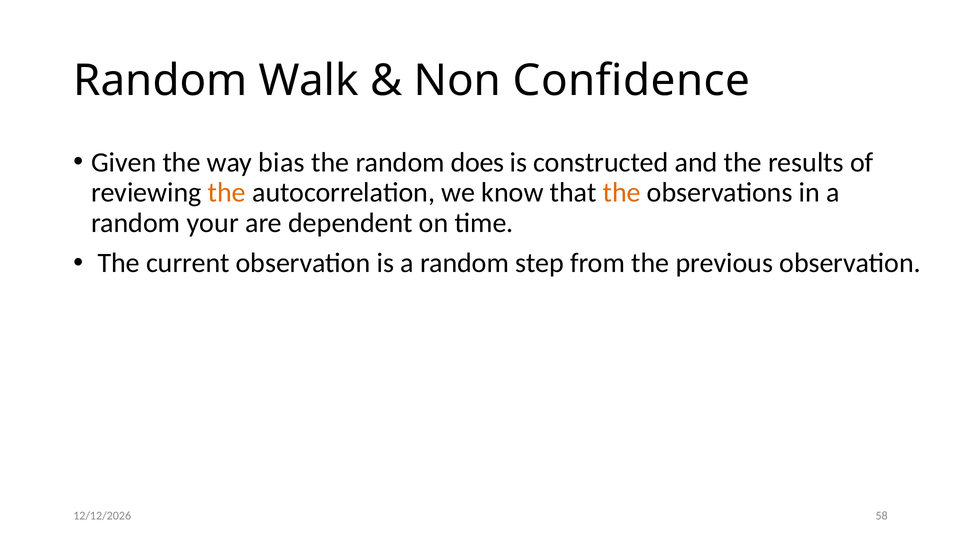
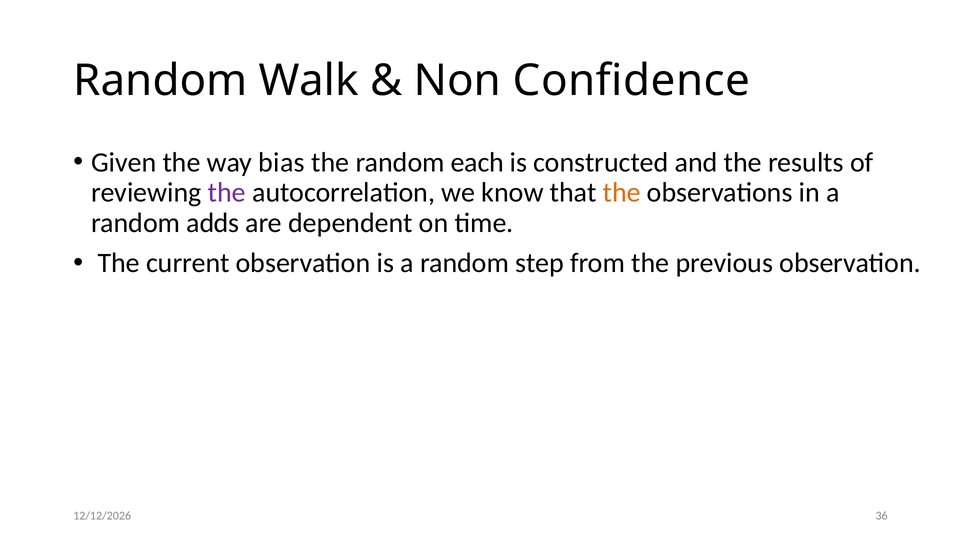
does: does -> each (477, 162)
the colour: orange -> purple (227, 193)
your: your -> adds (213, 223)
58: 58 -> 36 (882, 516)
